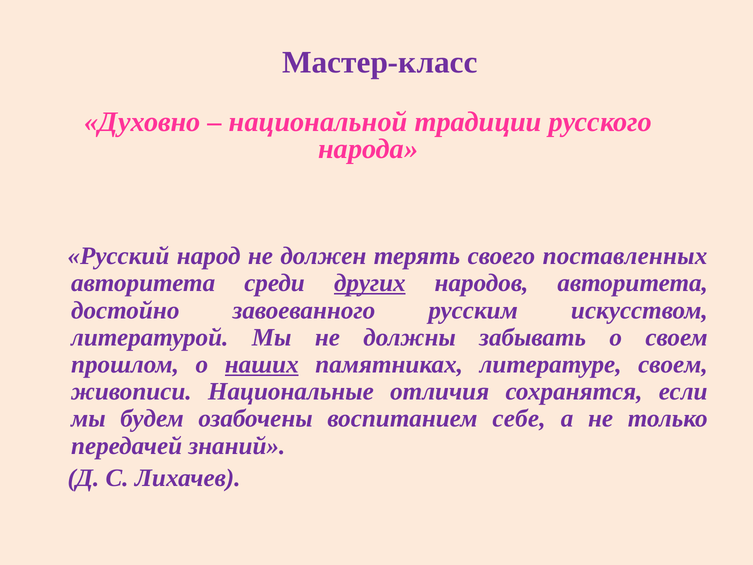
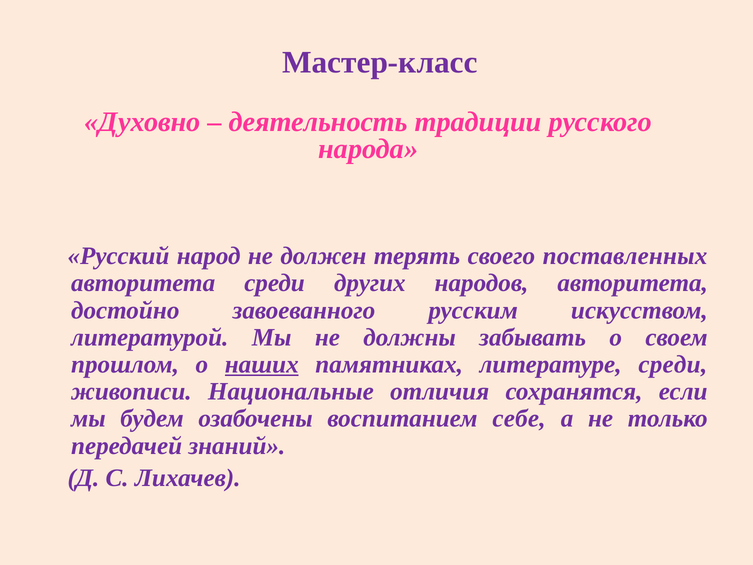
национальной: национальной -> деятельность (318, 122)
других underline: present -> none (370, 283)
литературе своем: своем -> среди (673, 364)
